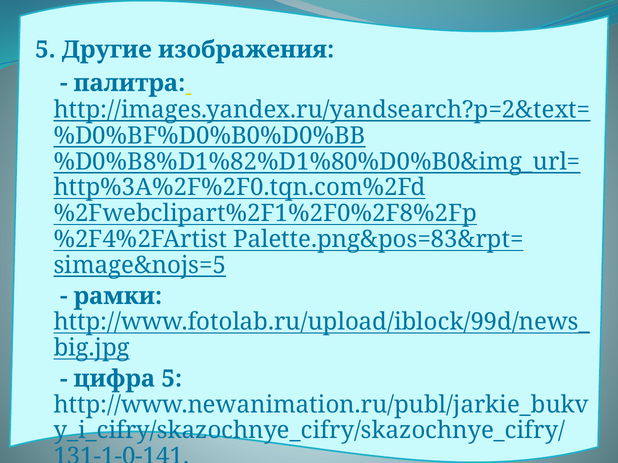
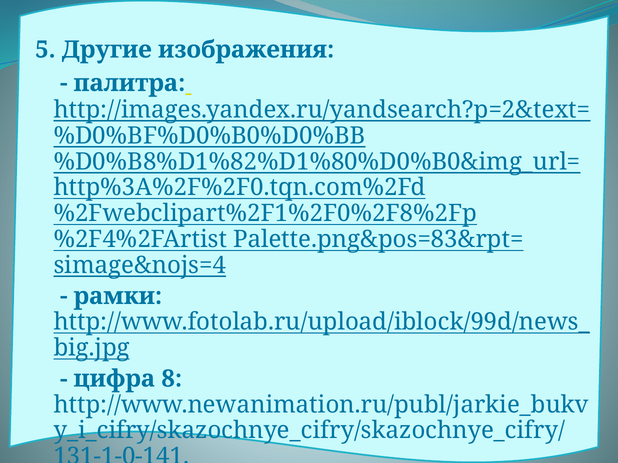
simage&nojs=5: simage&nojs=5 -> simage&nojs=4 (140, 266)
цифра 5: 5 -> 8 (172, 379)
